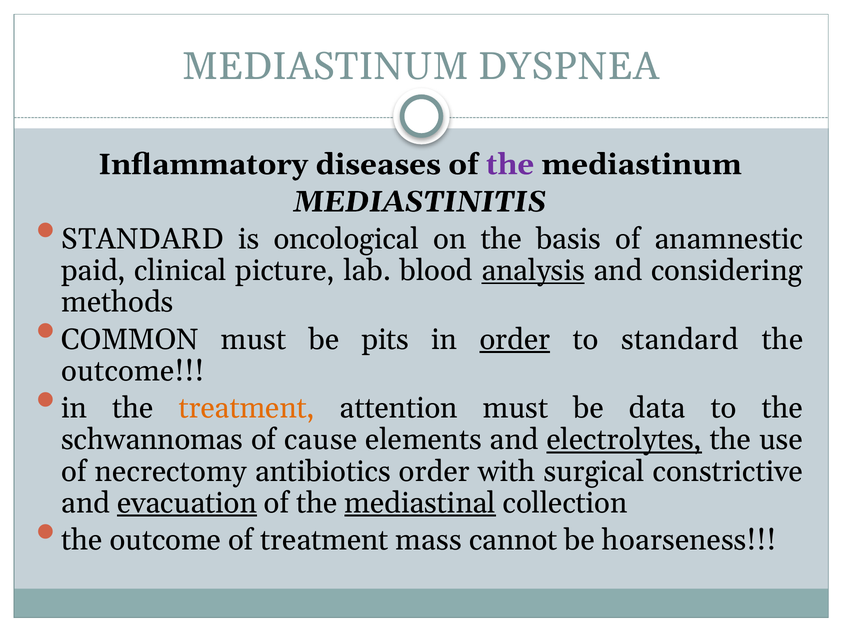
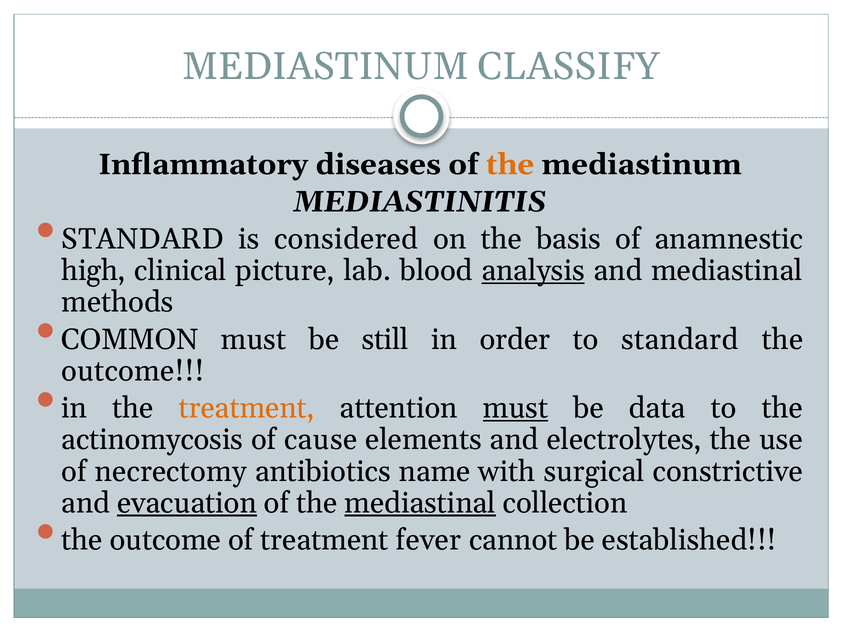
DYSPNEA: DYSPNEA -> CLASSIFY (569, 66)
the colour: purple -> orange (510, 165)
oncological: oncological -> considered (346, 239)
paid: paid -> high (94, 271)
and considering: considering -> mediastinal (727, 271)
pits: pits -> still (385, 340)
order underline: present -> none (515, 340)
must underline: none -> present (516, 408)
schwannomas: schwannomas -> actinomycosis (152, 440)
electrolytes underline: present -> none (624, 440)
antibiotics order: order -> name (435, 472)
mass: mass -> fever (429, 540)
hoarseness: hoarseness -> established (689, 540)
